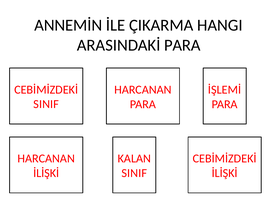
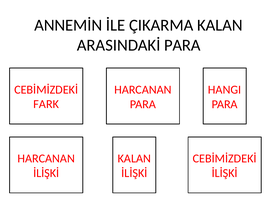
ÇIKARMA HANGI: HANGI -> KALAN (220, 25)
İŞLEMİ: İŞLEMİ -> HANGI (225, 89)
SINIF: SINIF -> FARK (46, 104)
SINIF: SINIF -> İLİŞKİ (134, 173)
